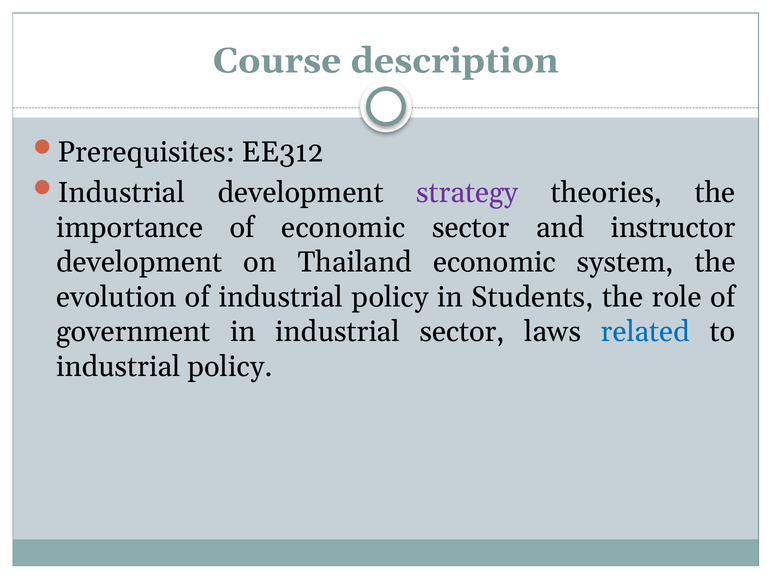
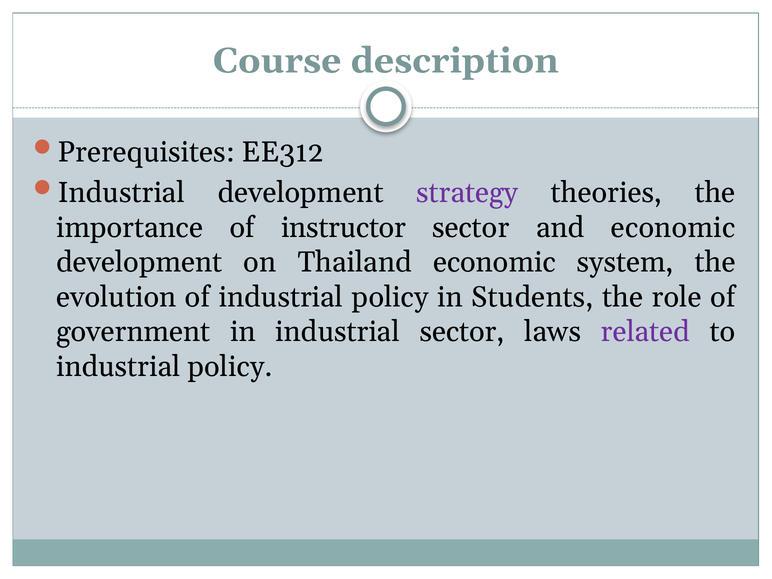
of economic: economic -> instructor (344, 227)
and instructor: instructor -> economic (673, 227)
related colour: blue -> purple (645, 332)
